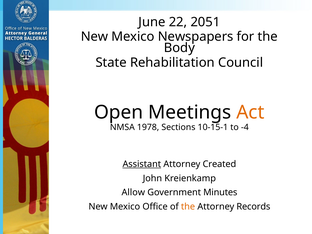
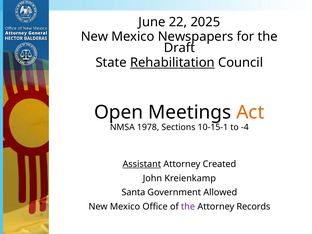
2051: 2051 -> 2025 (205, 22)
Body: Body -> Draft (179, 48)
Rehabilitation underline: none -> present (172, 63)
Allow: Allow -> Santa (133, 192)
Minutes: Minutes -> Allowed (220, 192)
the colour: orange -> purple (188, 207)
